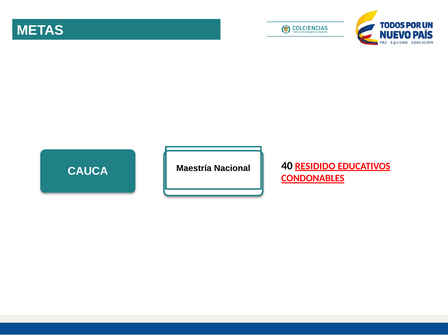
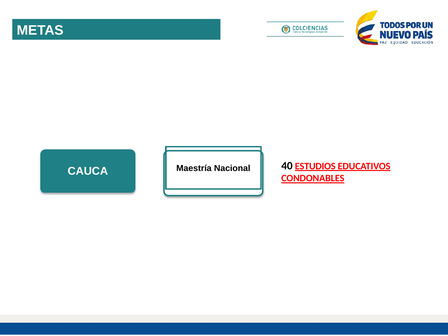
RESIDIDO: RESIDIDO -> ESTUDIOS (315, 166)
